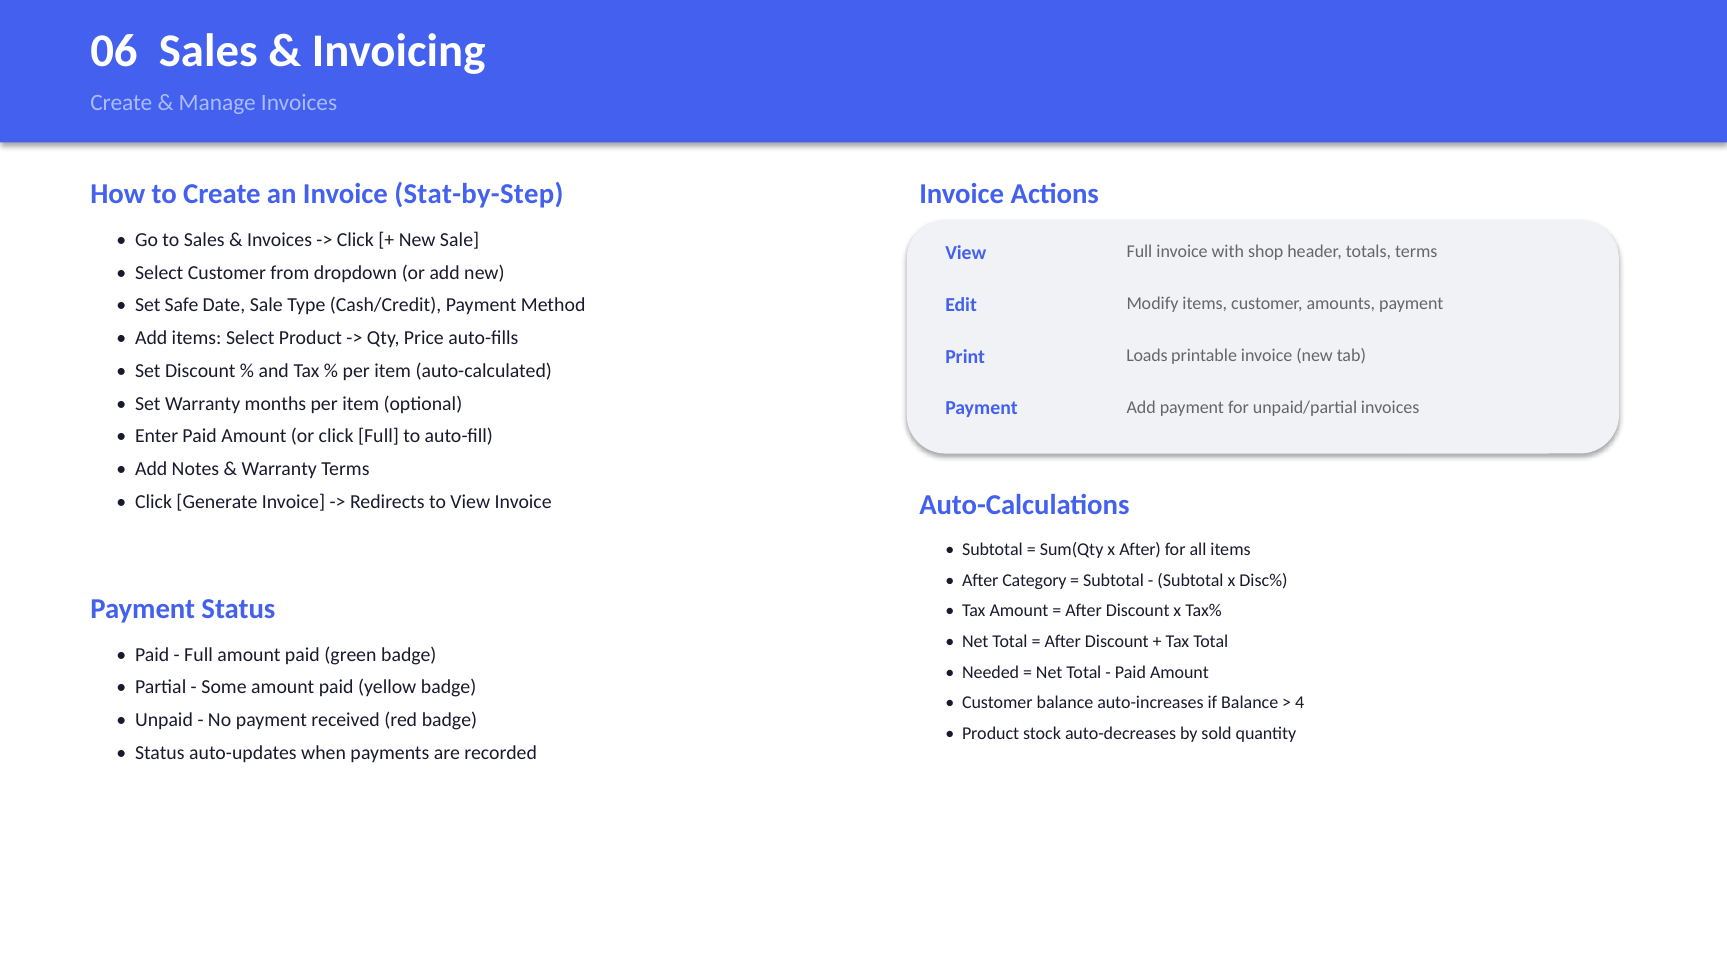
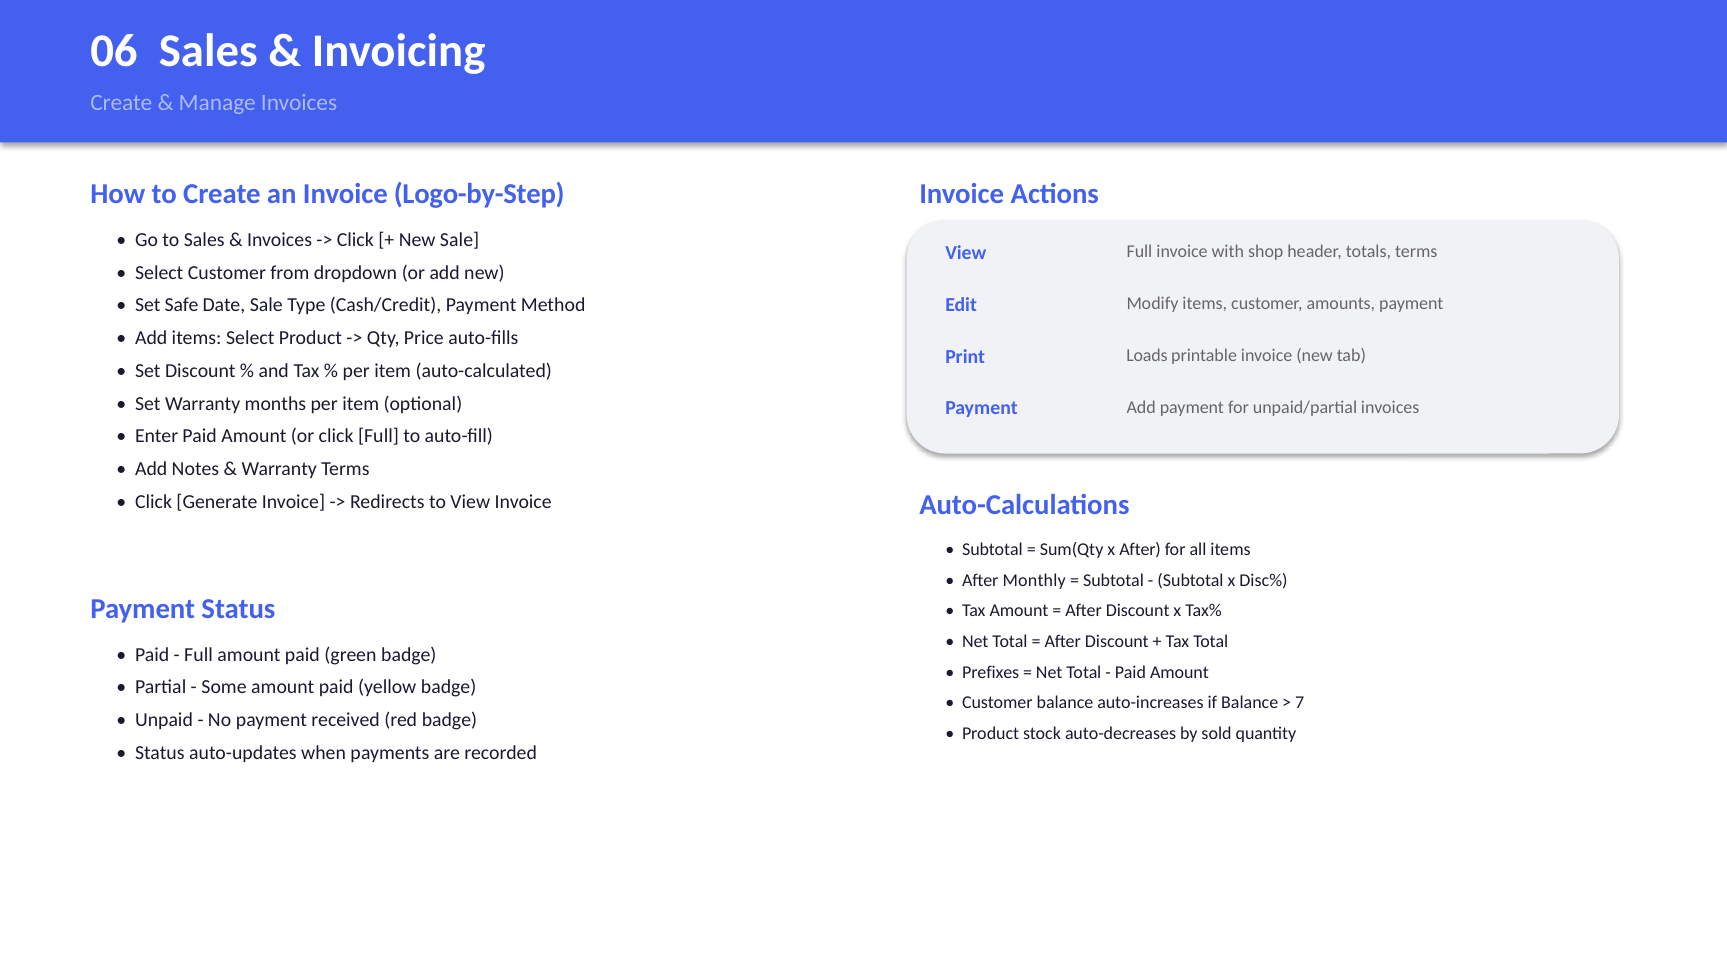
Stat-by-Step: Stat-by-Step -> Logo-by-Step (479, 194)
Category: Category -> Monthly (1034, 580)
Needed: Needed -> Prefixes (991, 672)
4: 4 -> 7 (1300, 702)
